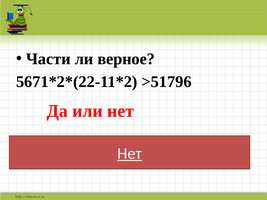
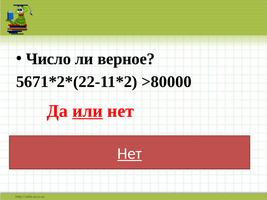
Части: Части -> Число (48, 59)
>51796: >51796 -> >80000 (167, 82)
или underline: none -> present (87, 111)
